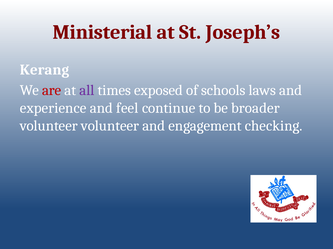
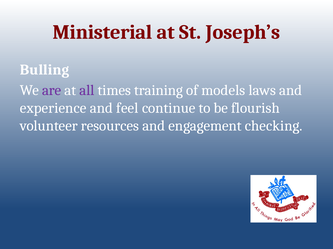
Kerang: Kerang -> Bulling (45, 70)
are colour: red -> purple (52, 91)
exposed: exposed -> training (159, 91)
schools: schools -> models (223, 91)
broader: broader -> flourish (255, 108)
volunteer volunteer: volunteer -> resources (110, 126)
